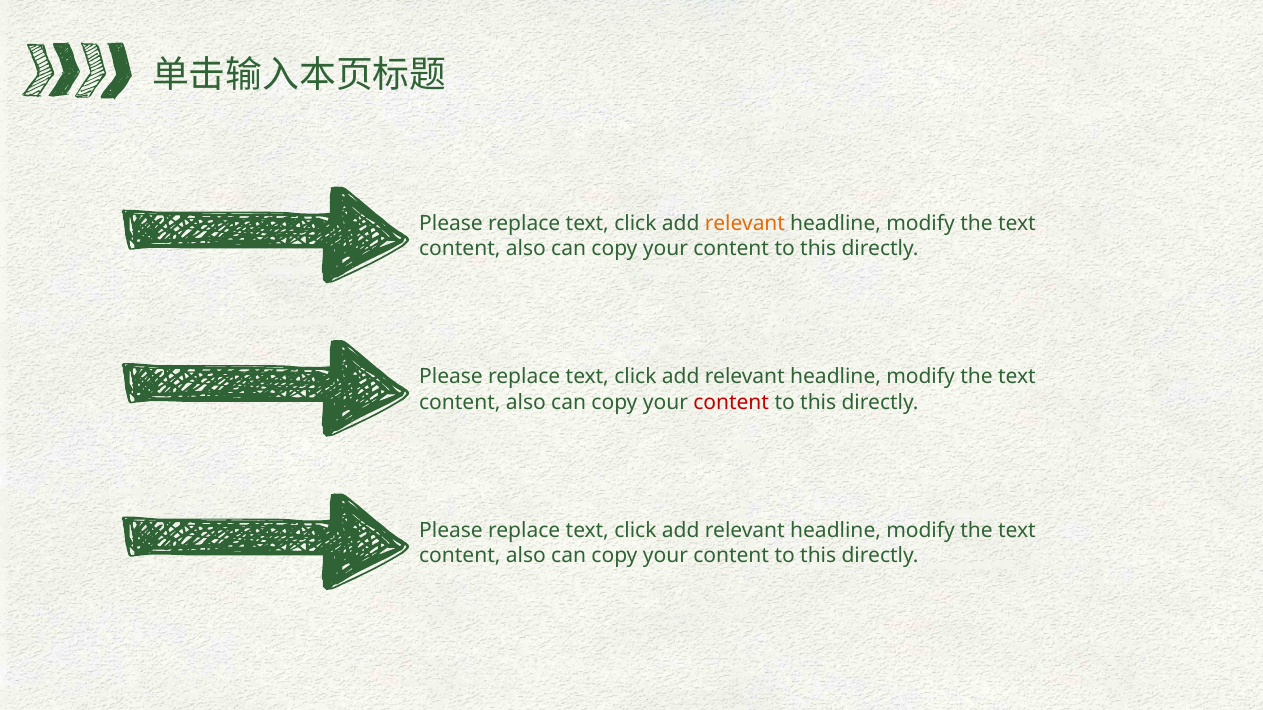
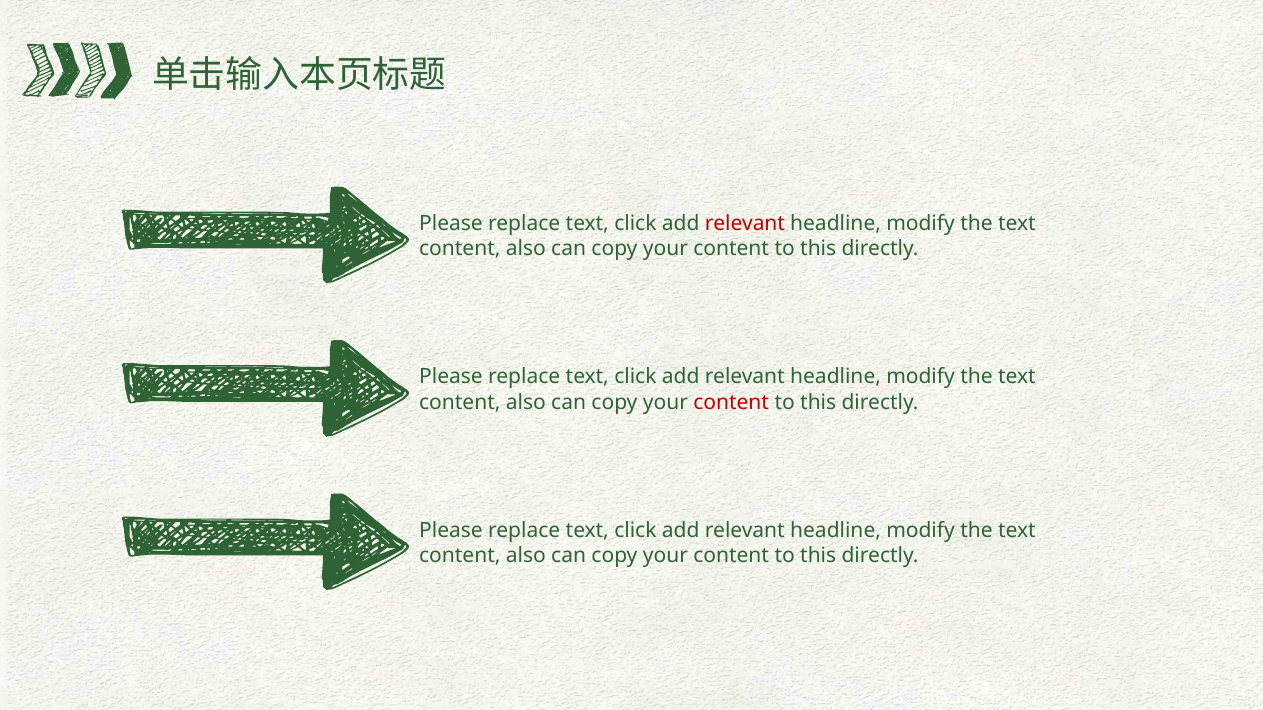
relevant colour: orange -> red (745, 224)
